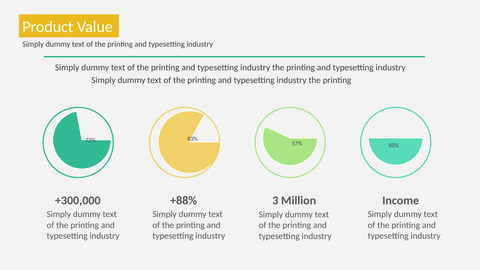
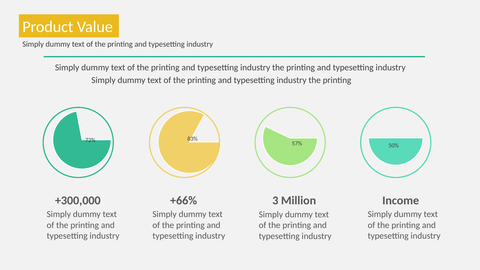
+88%: +88% -> +66% (184, 201)
